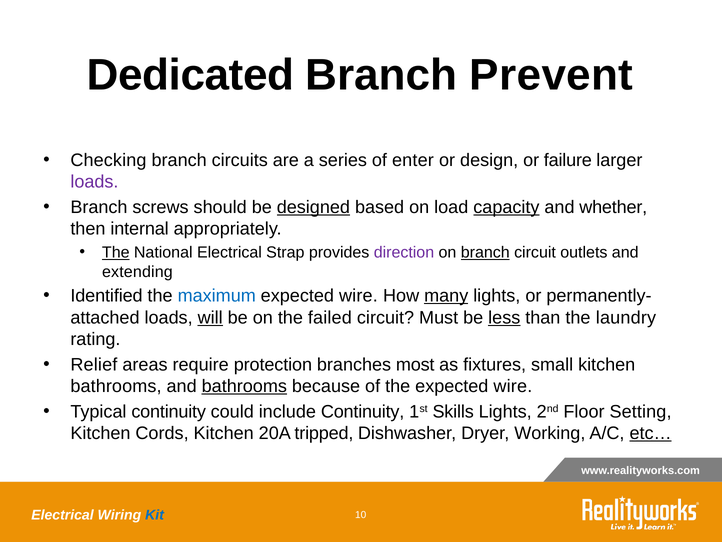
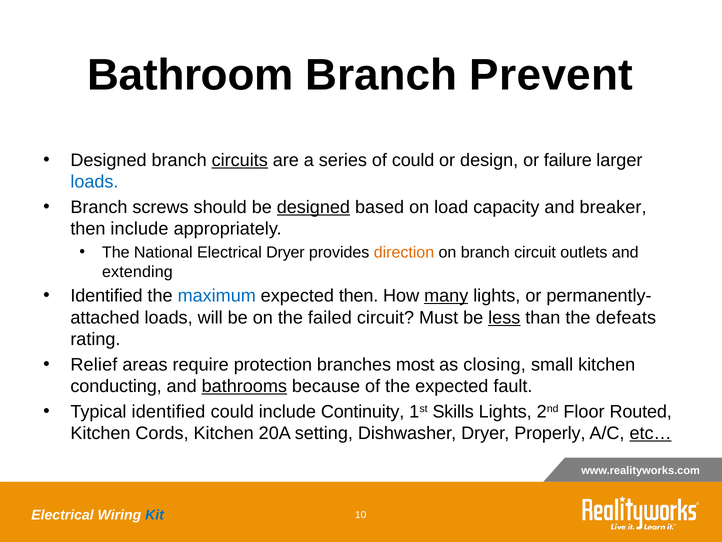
Dedicated: Dedicated -> Bathroom (190, 75)
Checking: Checking -> Designed (108, 160)
circuits underline: none -> present (240, 160)
of enter: enter -> could (413, 160)
loads colour: purple -> blue (94, 182)
capacity underline: present -> none (506, 207)
whether: whether -> breaker (613, 207)
then internal: internal -> include (139, 229)
The underline: present -> none (116, 252)
Electrical Strap: Strap -> Dryer (285, 252)
direction colour: purple -> orange (404, 252)
branch underline: present -> none (485, 252)
wire: wire -> then (359, 296)
will underline: present -> none (210, 317)
laundry: laundry -> defeats (626, 317)
fixtures: fixtures -> closing (495, 364)
bathrooms: bathrooms -> conducting (116, 386)
the expected wire: wire -> fault (513, 386)
Typical continuity: continuity -> identified (168, 411)
Setting: Setting -> Routed (641, 411)
tripped: tripped -> setting (324, 433)
Working: Working -> Properly (550, 433)
